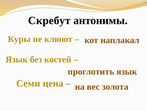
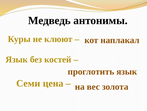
Скребут: Скребут -> Медведь (49, 20)
